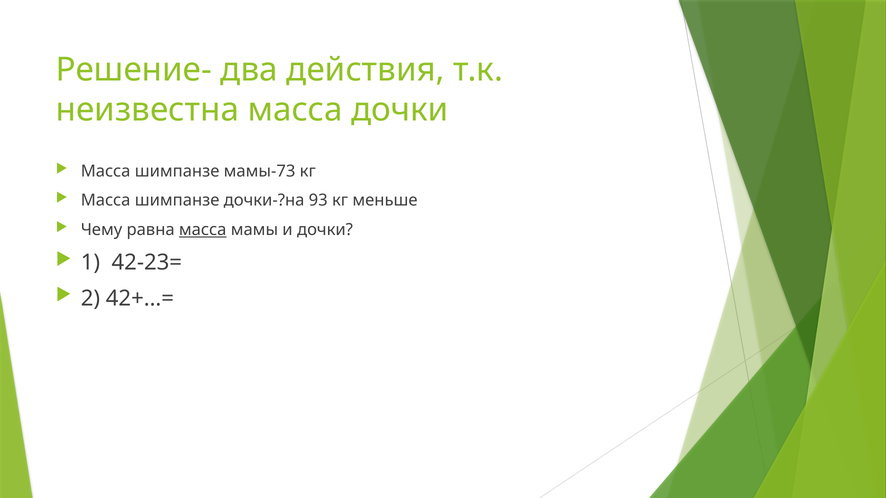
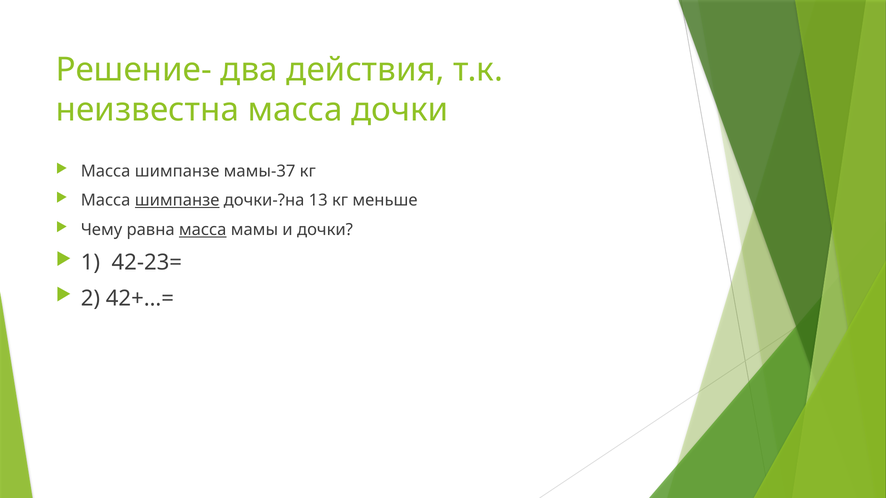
мамы-73: мамы-73 -> мамы-37 (260, 171)
шимпанзе underline: none -> present (177, 201)
93: 93 -> 13 (318, 201)
